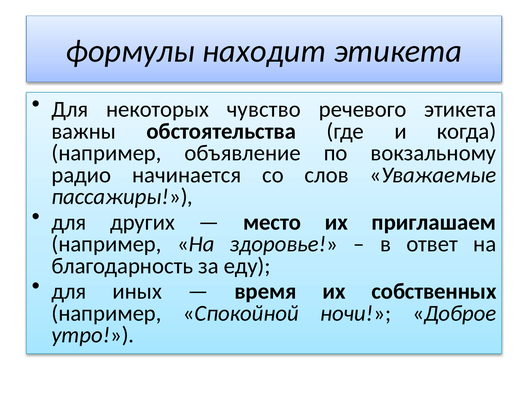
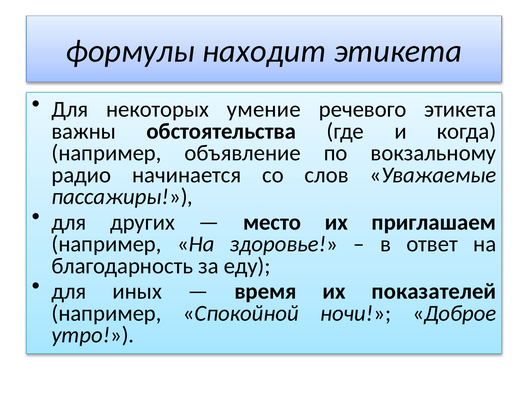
чувство: чувство -> умение (264, 109)
собственных: собственных -> показателей (434, 291)
